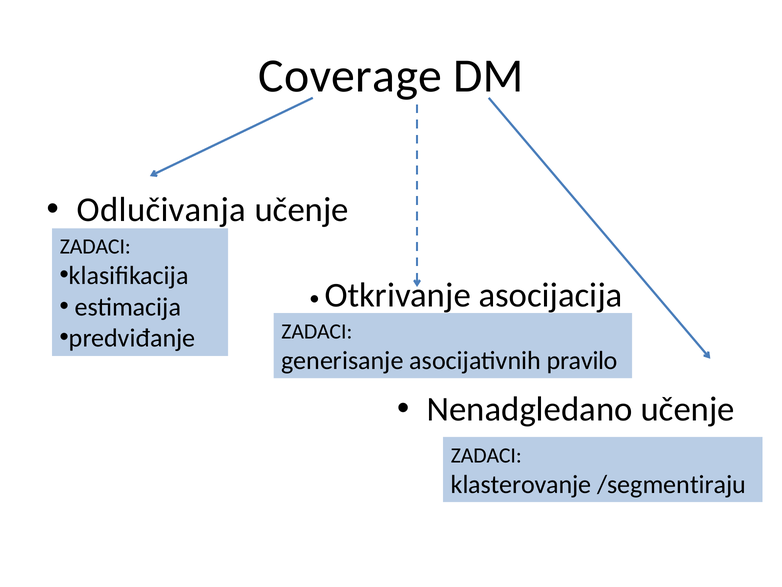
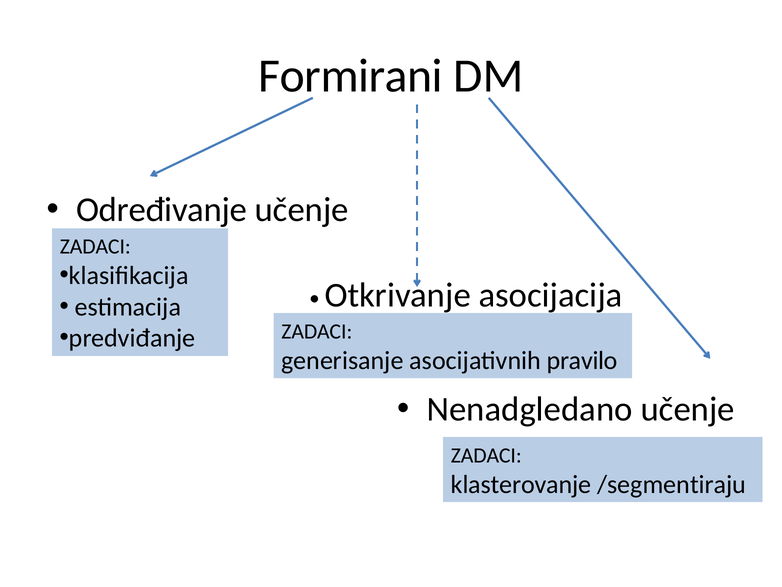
Coverage: Coverage -> Formirani (351, 76)
Odlučivanja: Odlučivanja -> Određivanje (162, 210)
